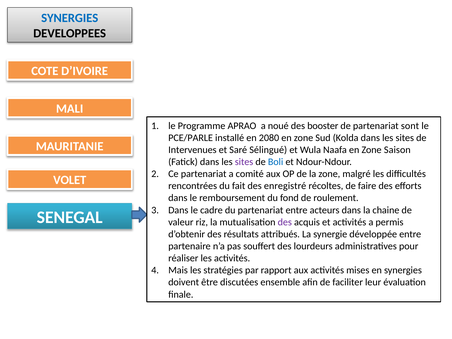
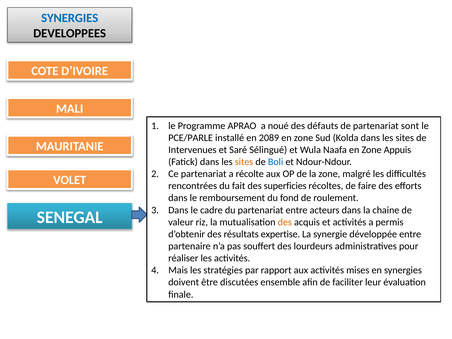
booster: booster -> défauts (323, 126)
2080: 2080 -> 2089 (269, 138)
Saison: Saison -> Appuis (397, 150)
sites colour: purple -> orange (244, 162)
comité: comité -> récolte (250, 174)
enregistré: enregistré -> superficies (285, 186)
des colour: purple -> orange (285, 222)
attribués: attribués -> expertise (280, 234)
